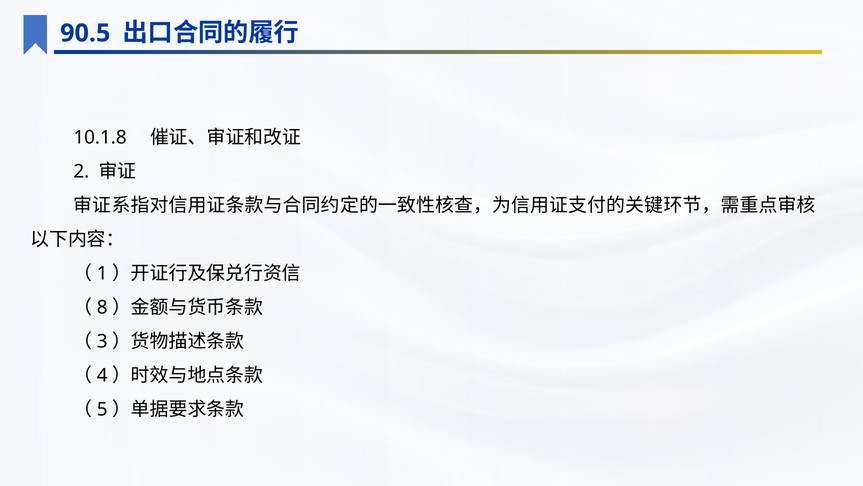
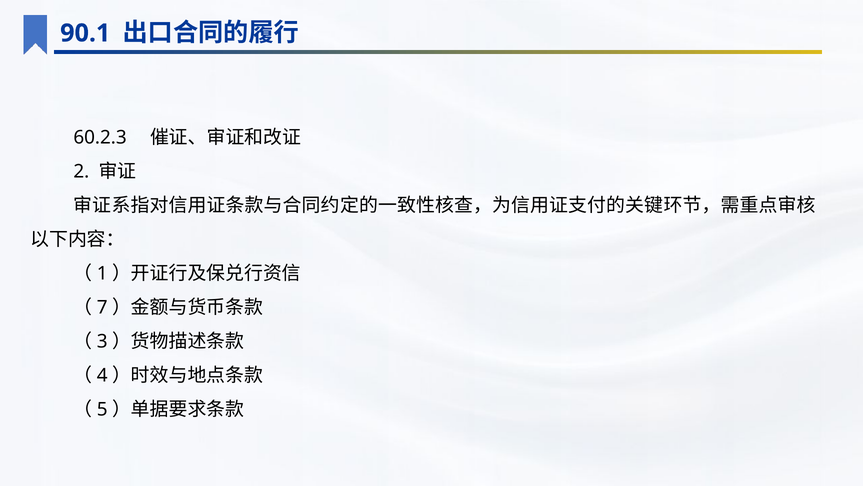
90.5: 90.5 -> 90.1 (85, 33)
10.1.8: 10.1.8 -> 60.2.3 (100, 137)
8: 8 -> 7 (102, 307)
